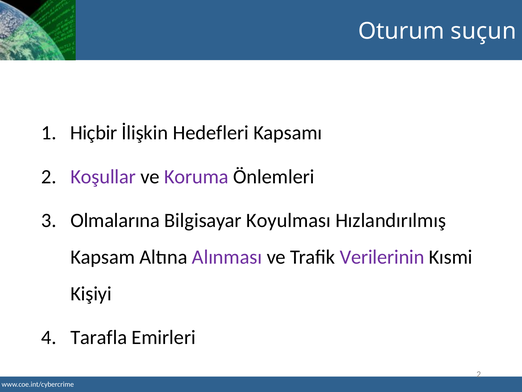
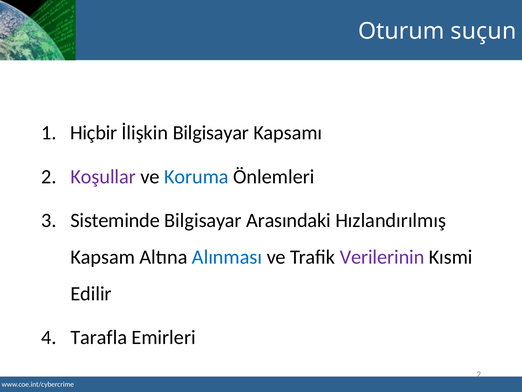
İlişkin Hedefleri: Hedefleri -> Bilgisayar (211, 133)
Koruma colour: purple -> blue (196, 176)
Olmalarına: Olmalarına -> Sisteminde (115, 220)
Koyulması: Koyulması -> Arasındaki (289, 220)
Alınması colour: purple -> blue (227, 257)
Kişiyi: Kişiyi -> Edilir (91, 293)
